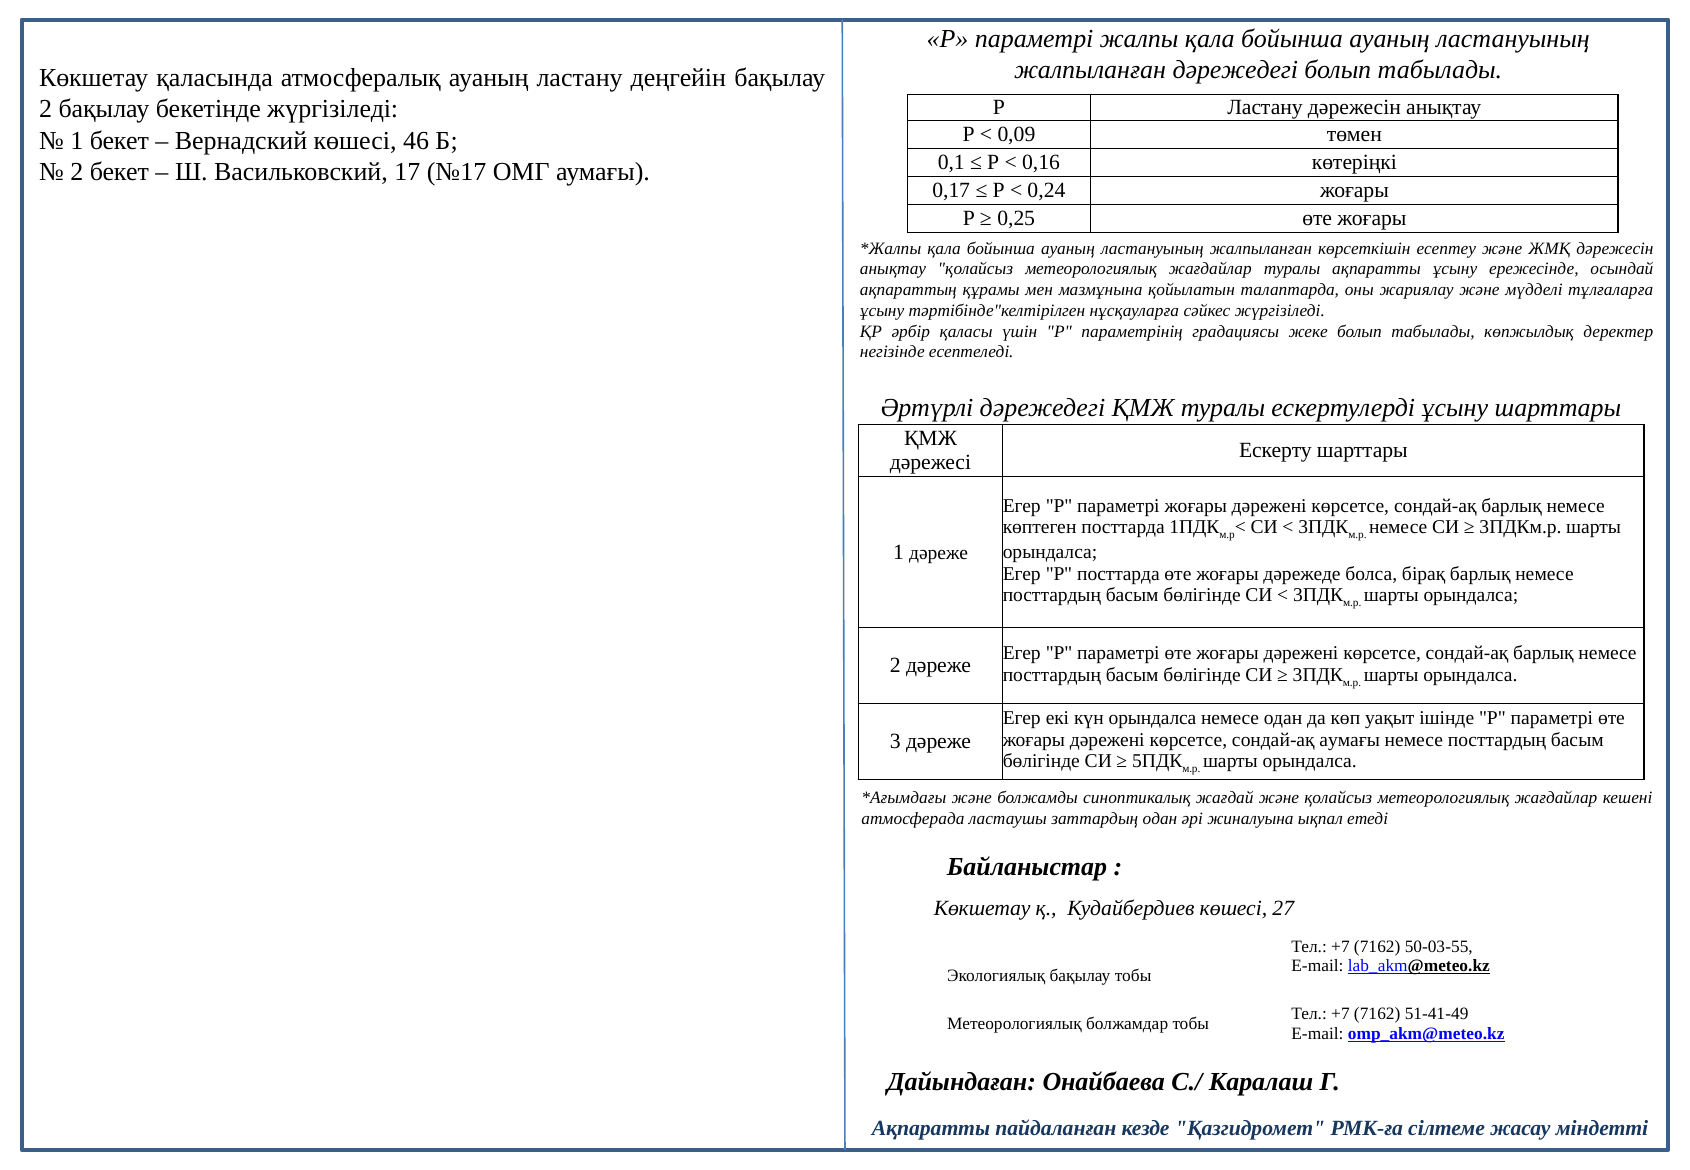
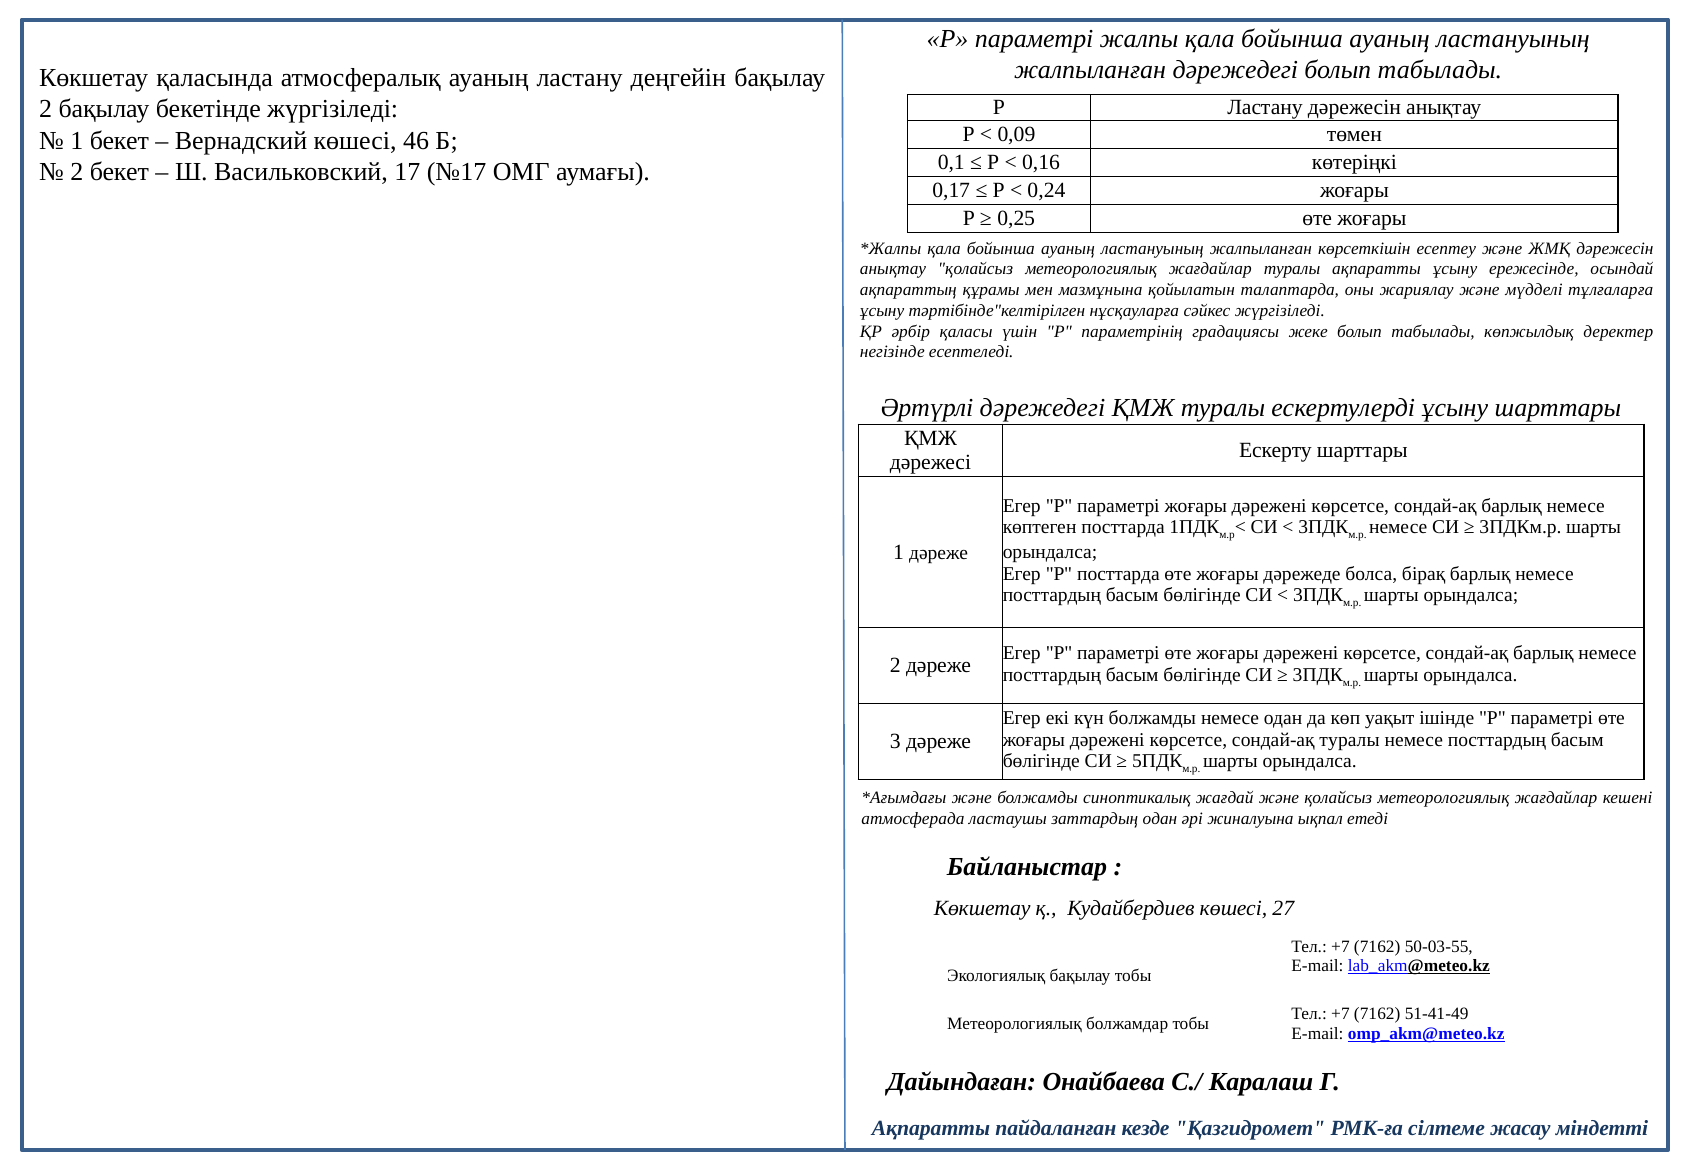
күн орындалса: орындалса -> болжамды (1152, 718)
сондай-ақ аумағы: аумағы -> туралы (1350, 740)
